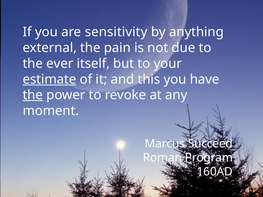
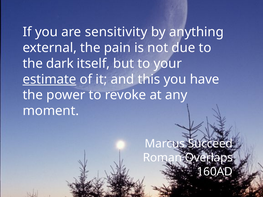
ever: ever -> dark (60, 64)
the underline: present -> none (33, 95)
Program: Program -> Overlaps (209, 158)
